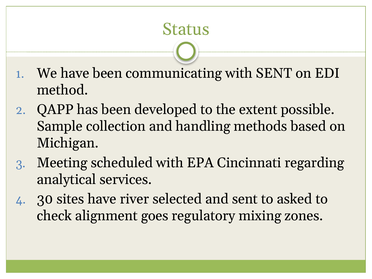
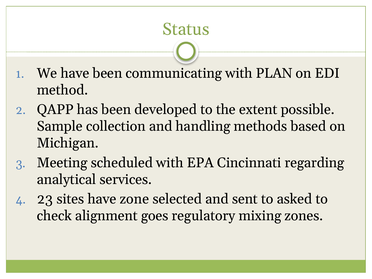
with SENT: SENT -> PLAN (274, 73)
30: 30 -> 23 (45, 199)
river: river -> zone (134, 199)
